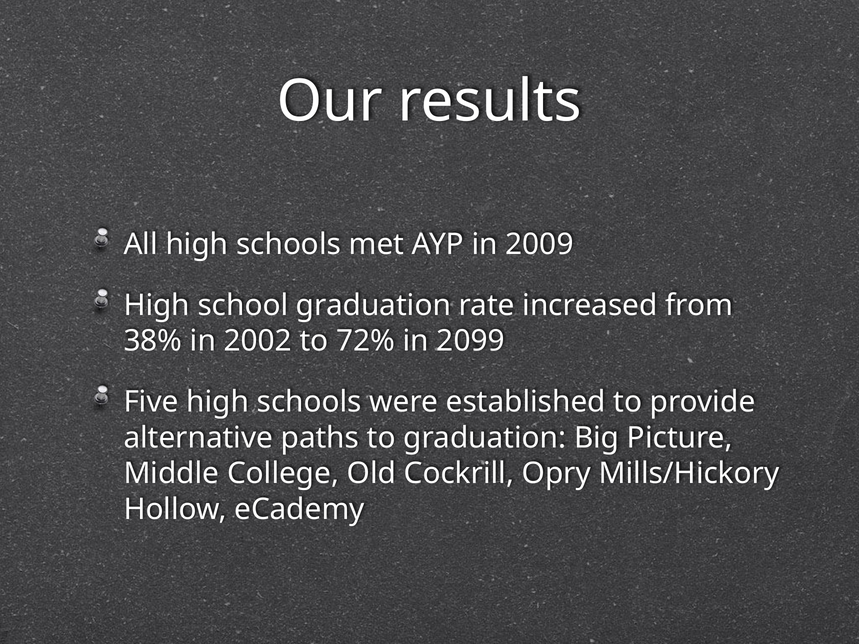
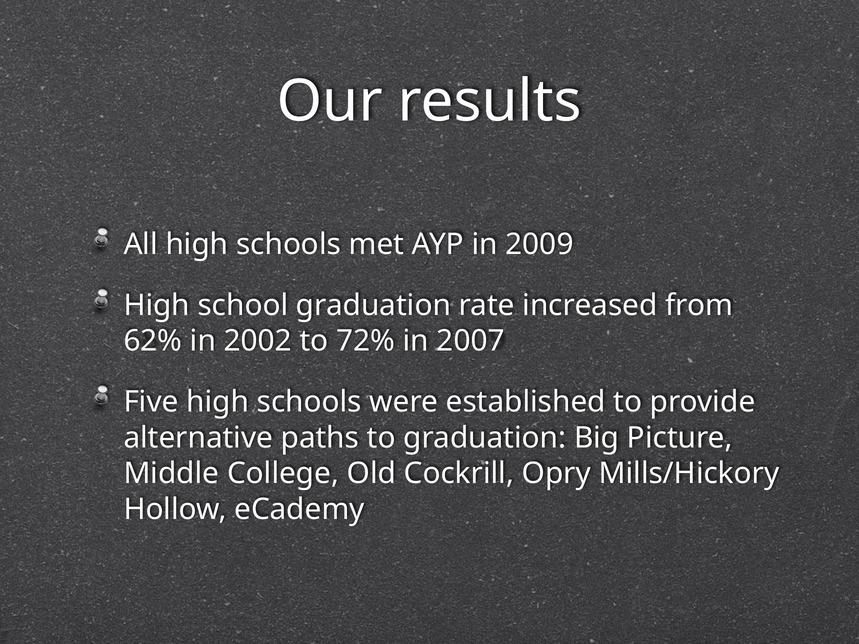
38%: 38% -> 62% (153, 341)
2099: 2099 -> 2007 (471, 341)
